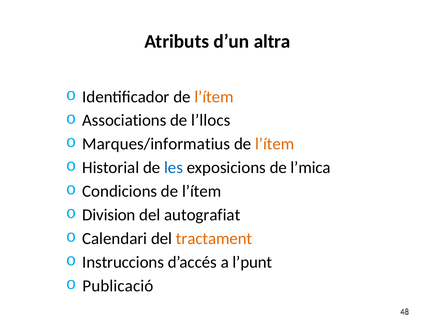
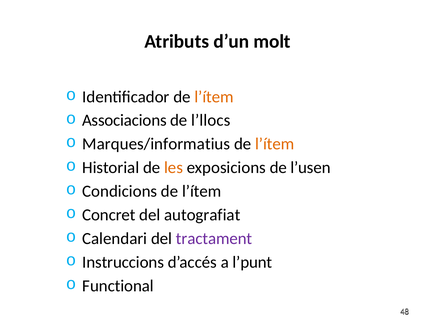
altra: altra -> molt (272, 42)
Associations: Associations -> Associacions (124, 120)
les colour: blue -> orange (174, 168)
l’mica: l’mica -> l’usen (311, 168)
Division: Division -> Concret (109, 215)
tractament colour: orange -> purple (214, 239)
Publicació: Publicació -> Functional (118, 286)
